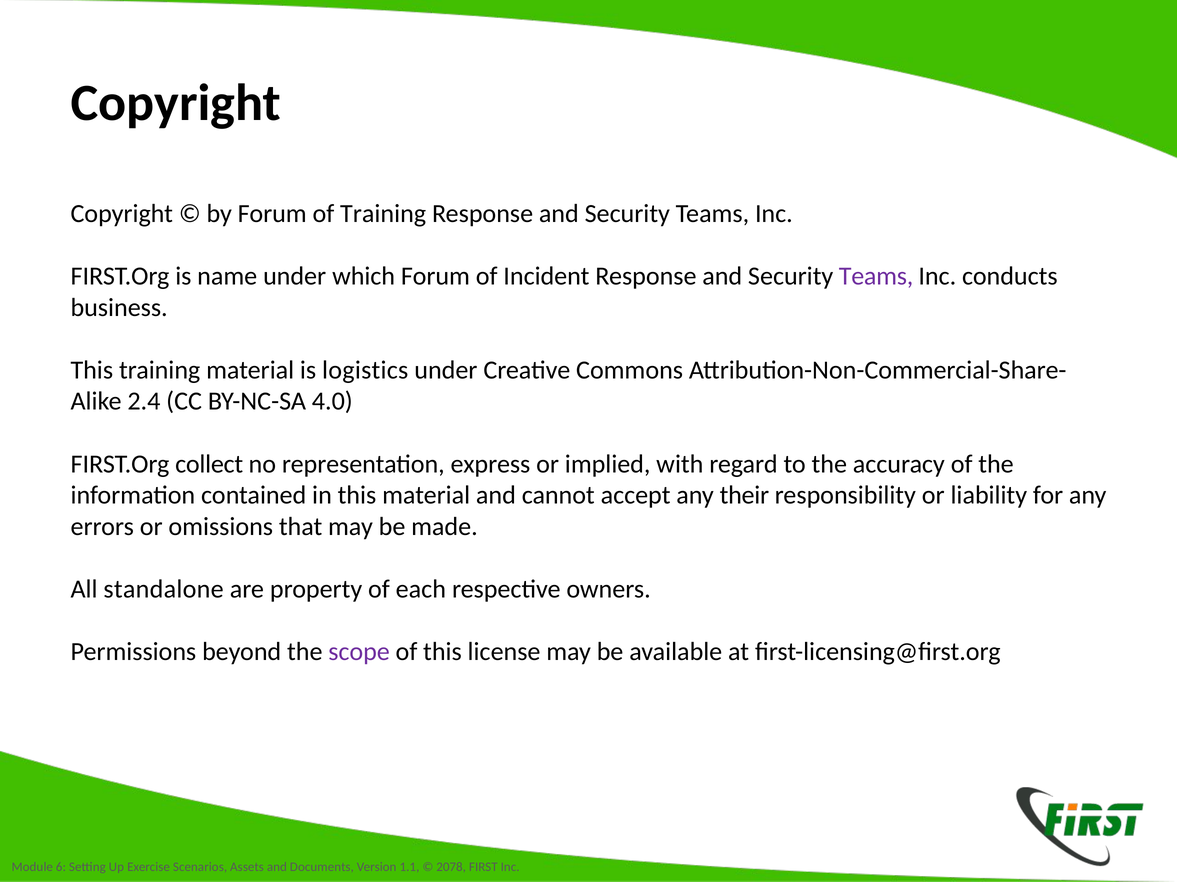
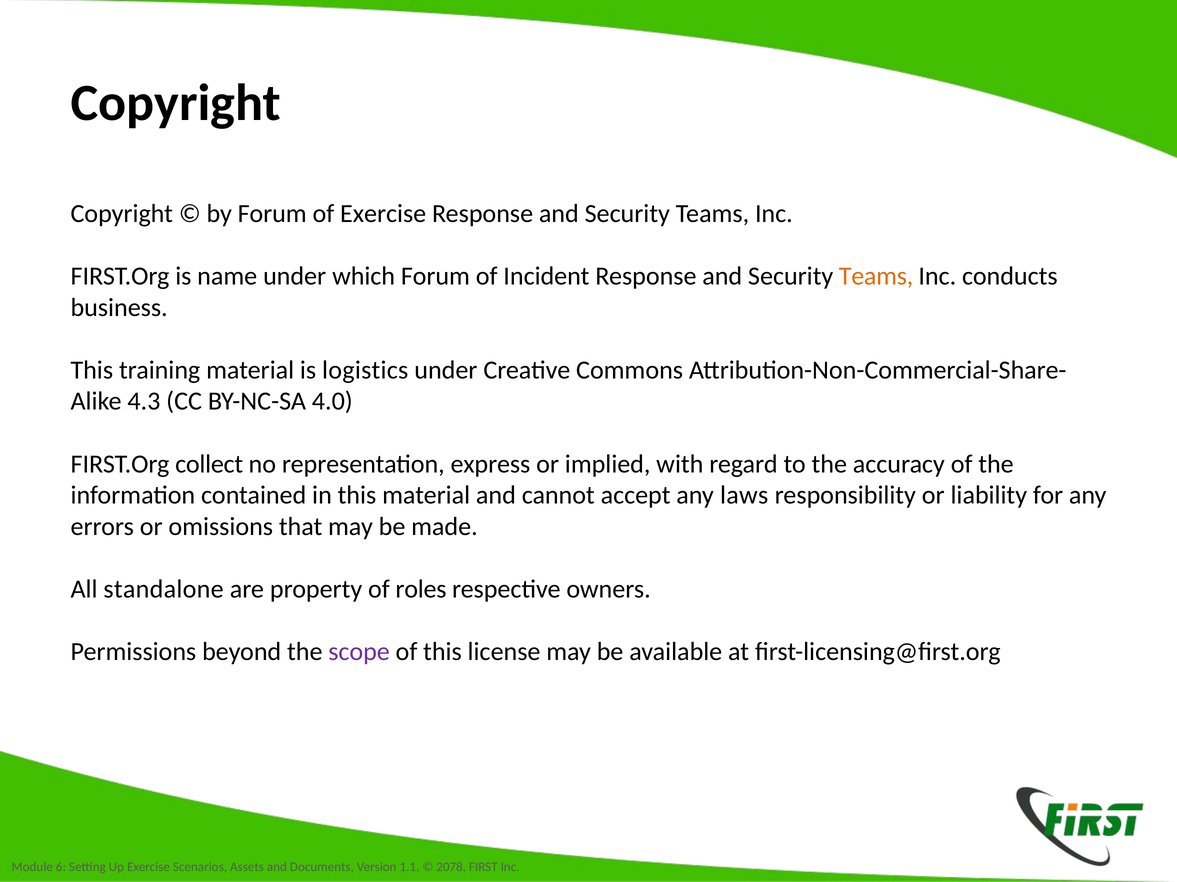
of Training: Training -> Exercise (383, 214)
Teams colour: purple -> orange (876, 276)
2.4: 2.4 -> 4.3 (144, 402)
their: their -> laws (744, 496)
each: each -> roles (421, 590)
